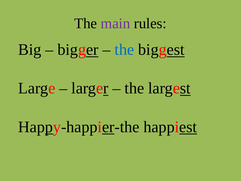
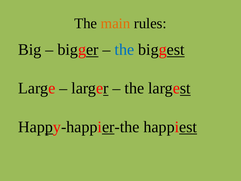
main colour: purple -> orange (116, 23)
